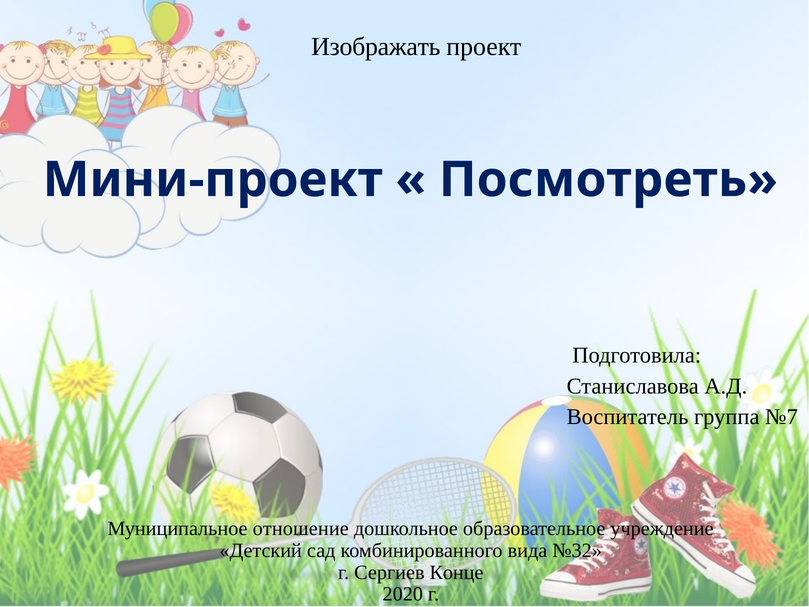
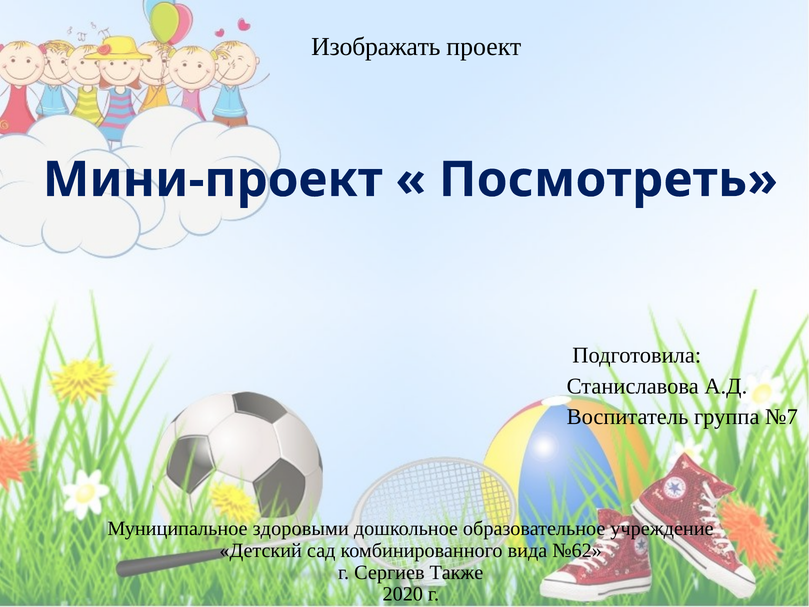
отношение: отношение -> здоровыми (301, 528)
№32: №32 -> №62 (577, 550)
Конце: Конце -> Также (456, 572)
